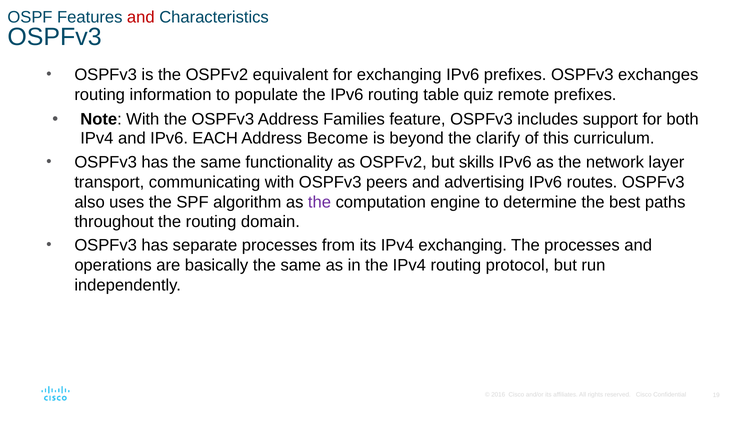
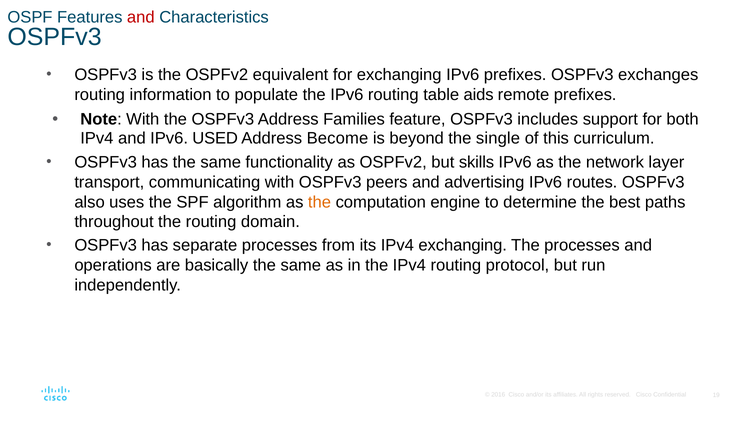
quiz: quiz -> aids (479, 95)
EACH: EACH -> USED (215, 138)
clarify: clarify -> single (498, 138)
the colour: purple -> orange (320, 202)
